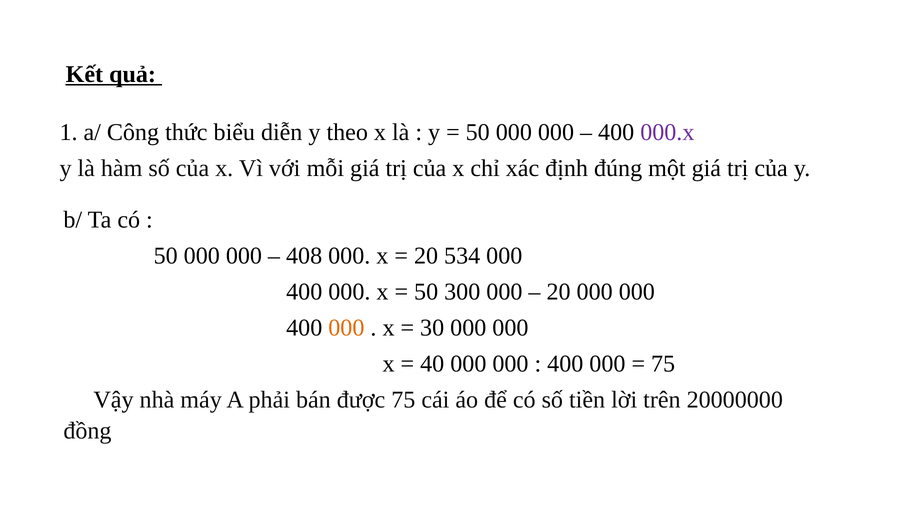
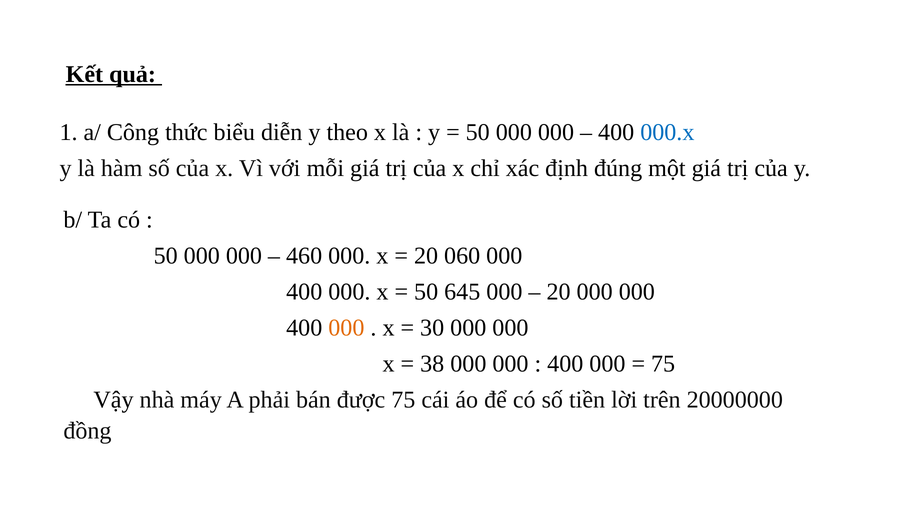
000.x colour: purple -> blue (667, 132)
408: 408 -> 460 (304, 256)
534: 534 -> 060 (462, 256)
300: 300 -> 645 (462, 292)
40: 40 -> 38 (432, 364)
